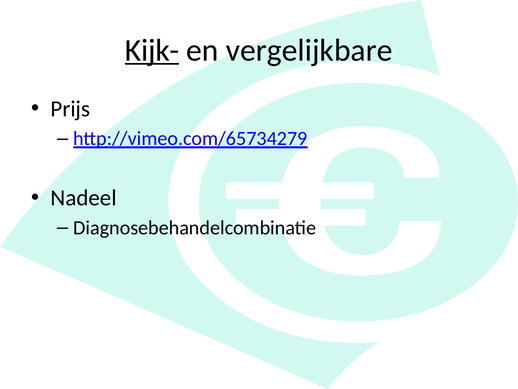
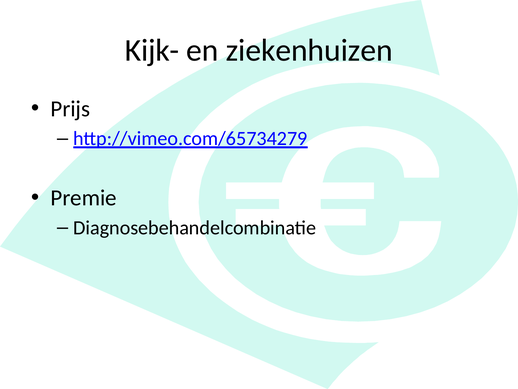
Kijk- underline: present -> none (152, 50)
vergelijkbare: vergelijkbare -> ziekenhuizen (309, 50)
Nadeel: Nadeel -> Premie (84, 198)
